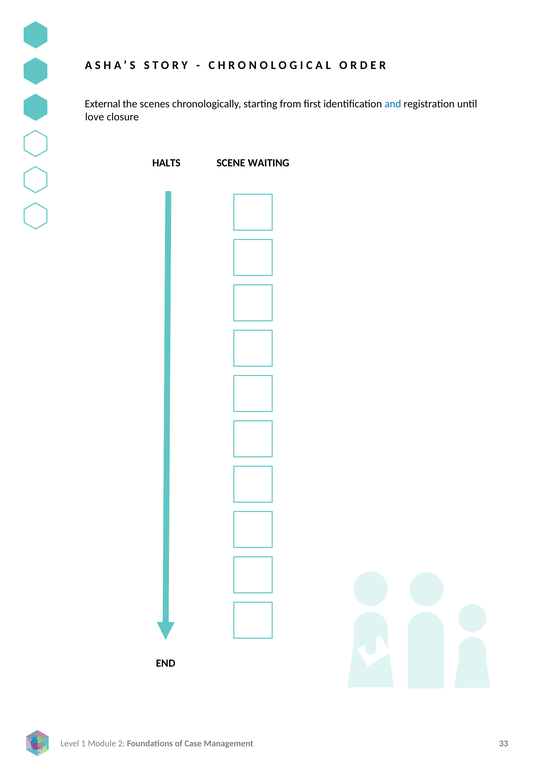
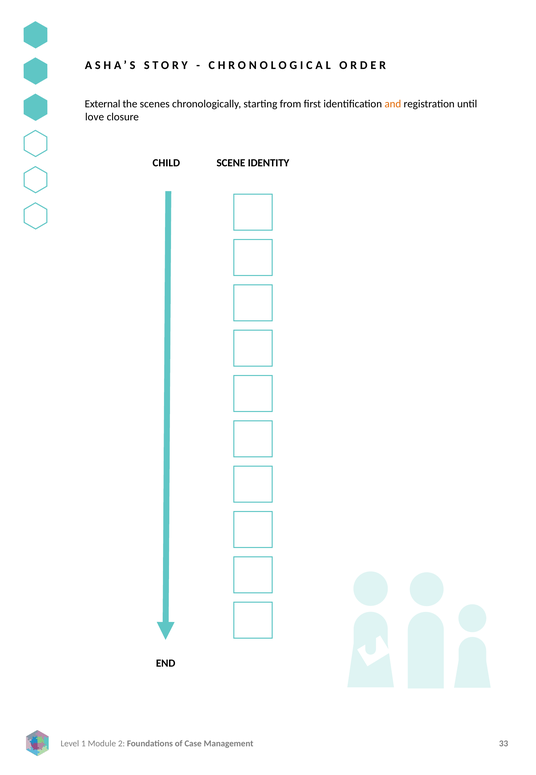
and colour: blue -> orange (393, 104)
HALTS: HALTS -> CHILD (166, 163)
WAITING: WAITING -> IDENTITY (269, 163)
